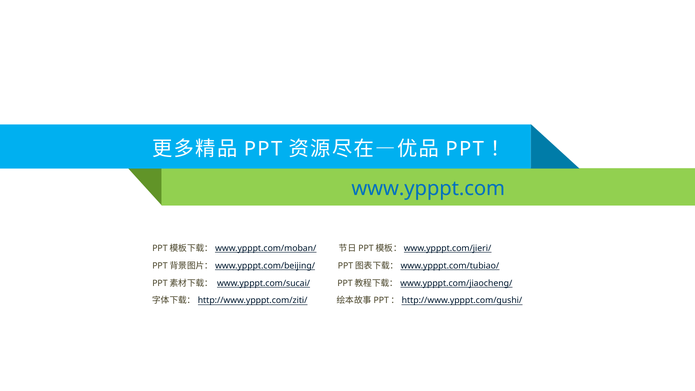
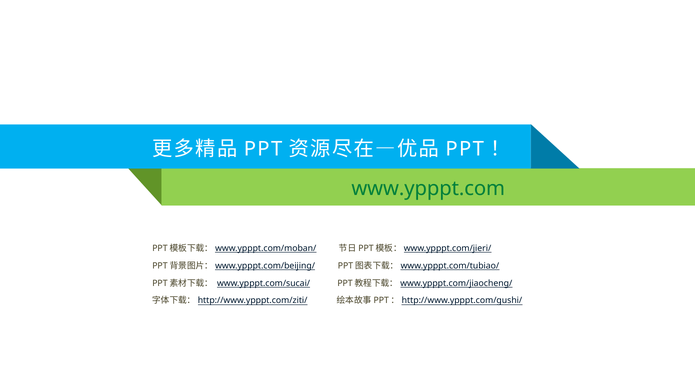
www.ypppt.com colour: blue -> green (428, 188)
